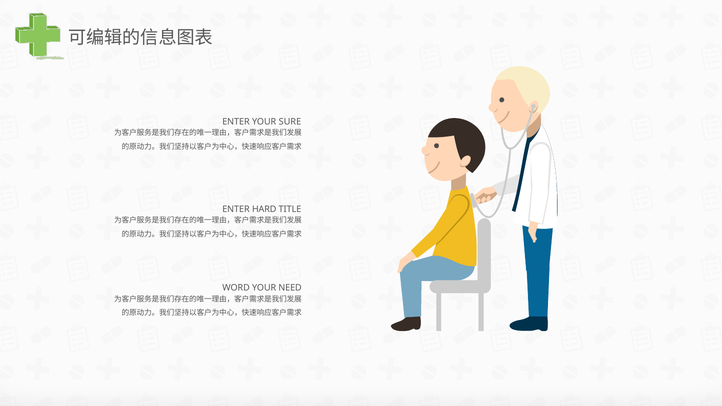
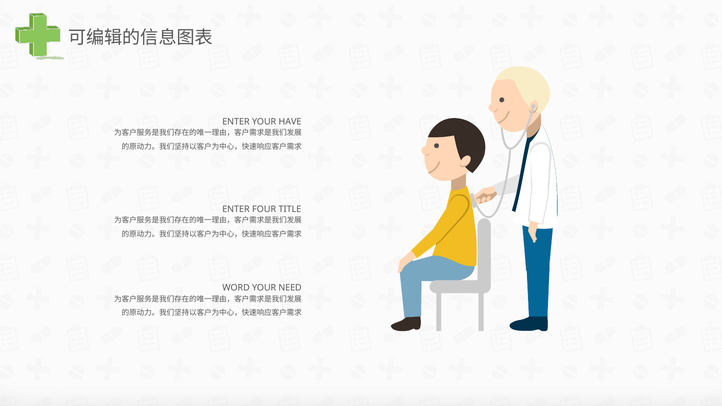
SURE: SURE -> HAVE (290, 122)
HARD: HARD -> FOUR (264, 209)
